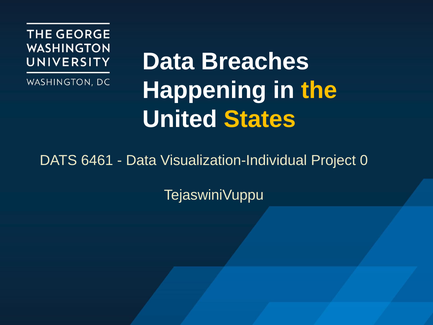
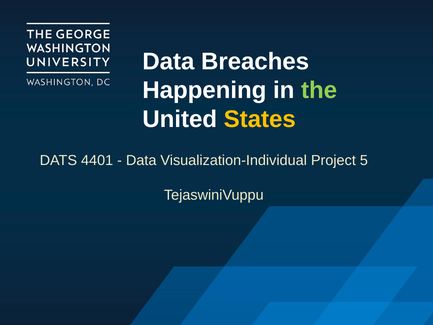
the colour: yellow -> light green (319, 90)
6461: 6461 -> 4401 (97, 160)
0: 0 -> 5 (364, 160)
